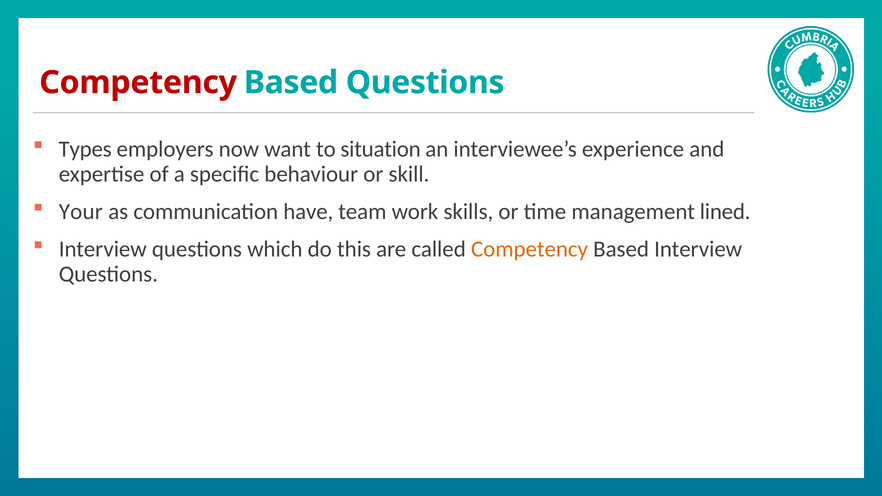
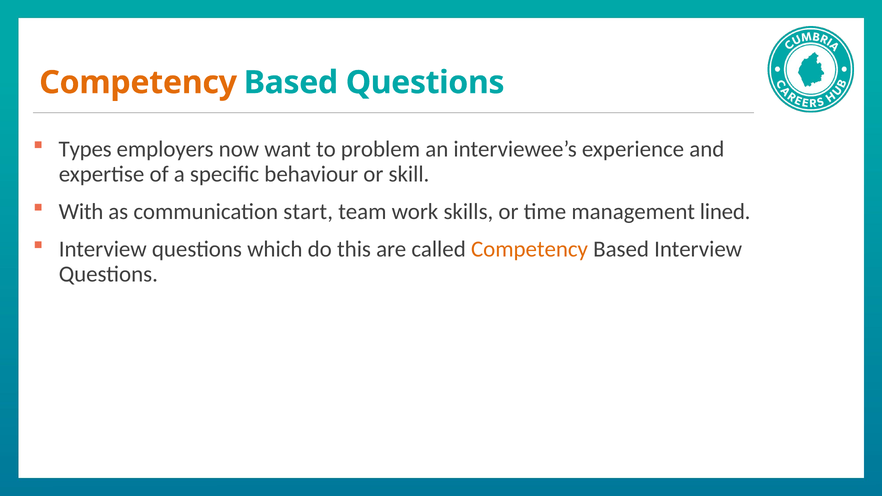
Competency colour: red -> orange (138, 83)
situation: situation -> problem (380, 149)
Your: Your -> With (81, 212)
have: have -> start (308, 212)
